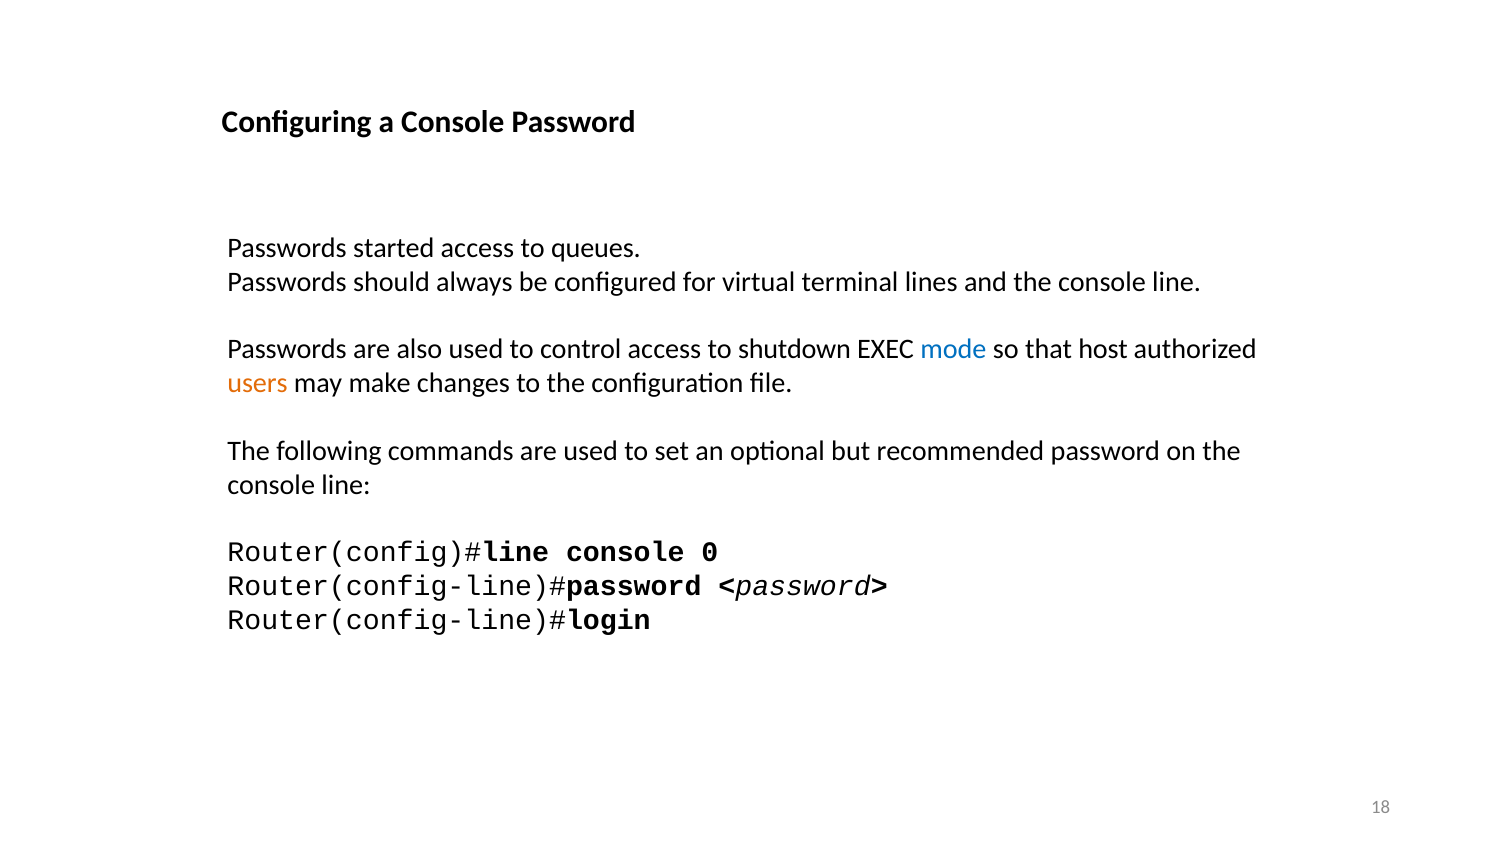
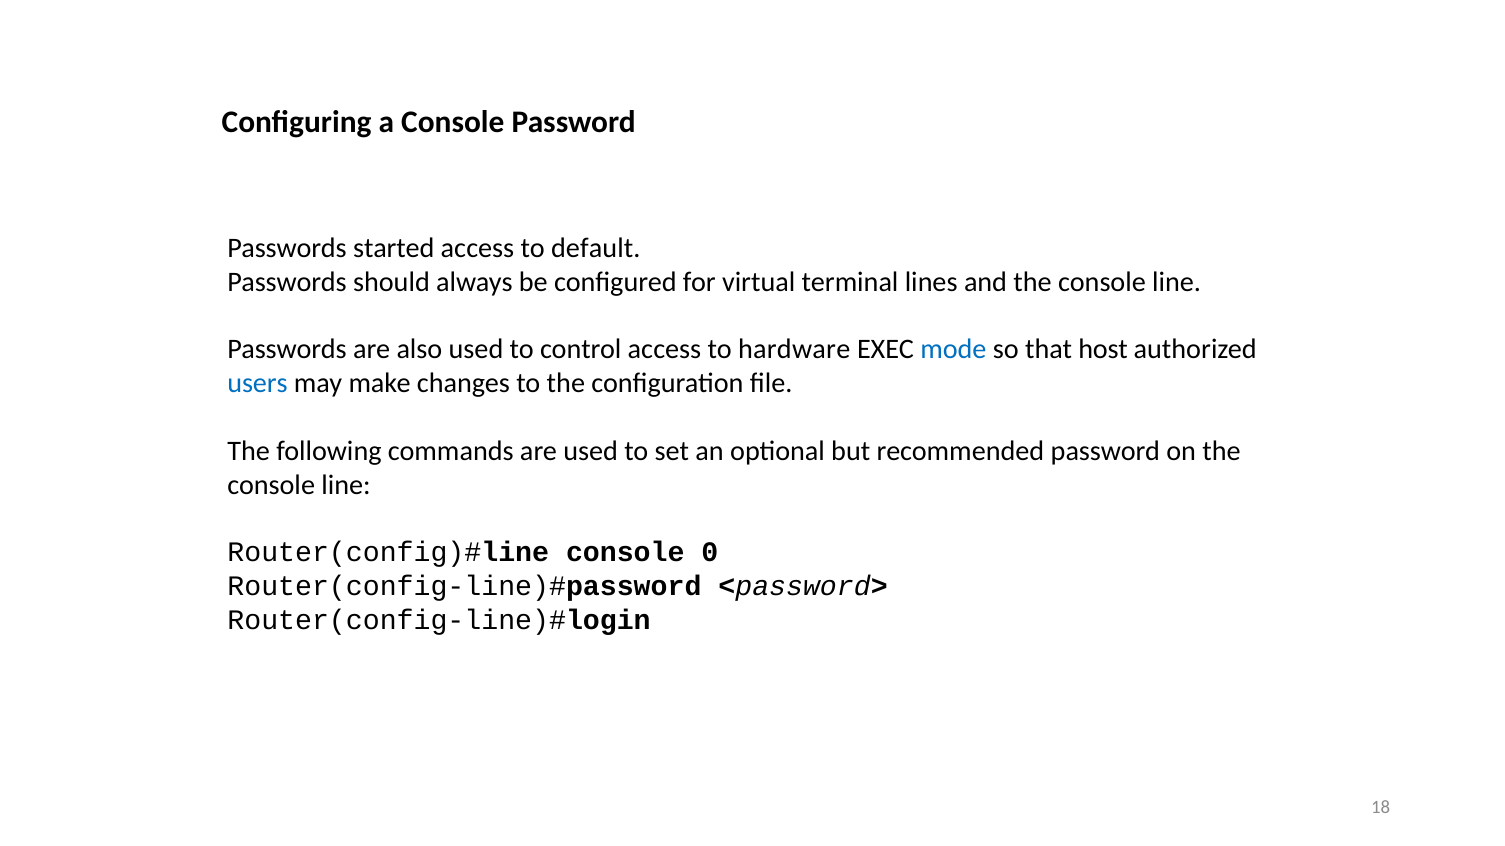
queues: queues -> default (596, 248)
shutdown: shutdown -> hardware (794, 350)
users colour: orange -> blue (258, 384)
